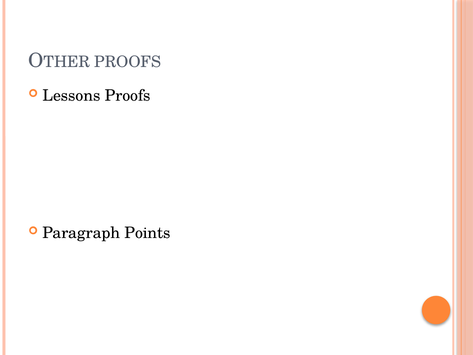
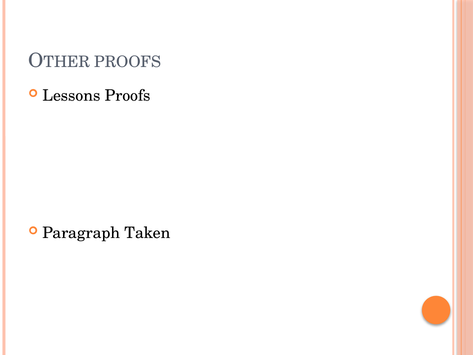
Points: Points -> Taken (148, 233)
